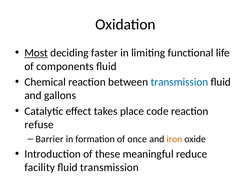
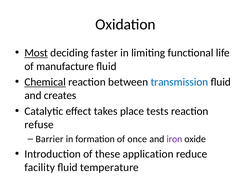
components: components -> manufacture (65, 66)
Chemical underline: none -> present (45, 82)
gallons: gallons -> creates (60, 95)
code: code -> tests (158, 111)
iron colour: orange -> purple (174, 139)
meaningful: meaningful -> application (148, 153)
fluid transmission: transmission -> temperature (109, 167)
